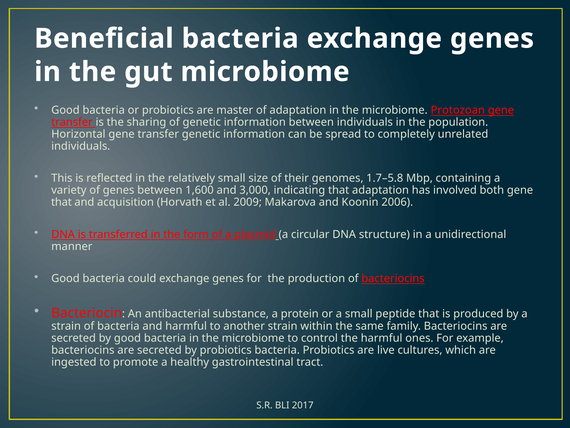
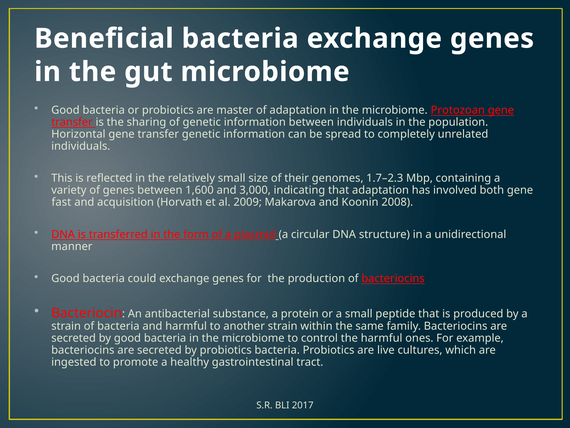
1.7–5.8: 1.7–5.8 -> 1.7–2.3 (385, 178)
that: that -> fast (61, 202)
2006: 2006 -> 2008 (397, 202)
